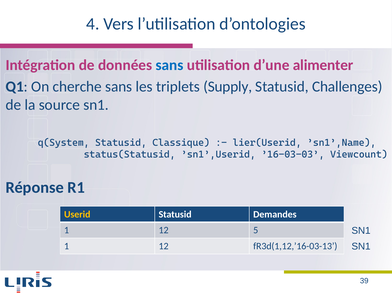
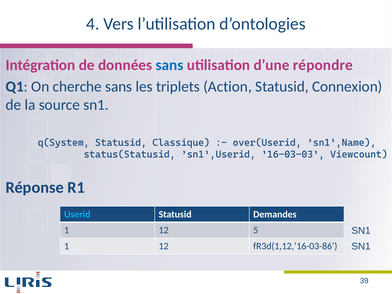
alimenter: alimenter -> répondre (323, 65)
Supply: Supply -> Action (228, 87)
Challenges: Challenges -> Connexion (347, 87)
lier(Userid: lier(Userid -> over(Userid (267, 143)
Userid colour: yellow -> light blue (77, 214)
fR3d(1,12,’16-03-13: fR3d(1,12,’16-03-13 -> fR3d(1,12,’16-03-86 (295, 246)
